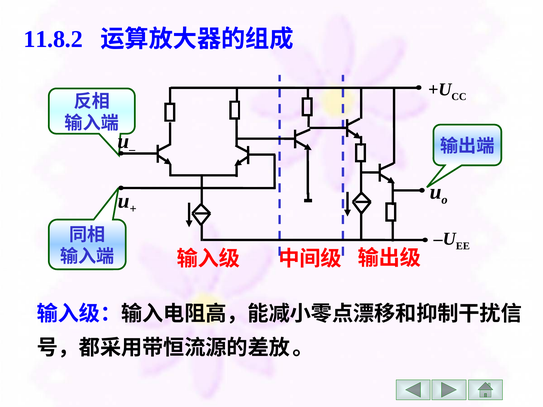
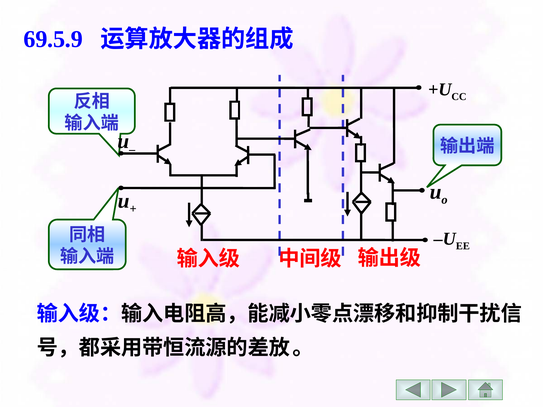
11.8.2: 11.8.2 -> 69.5.9 (53, 39)
